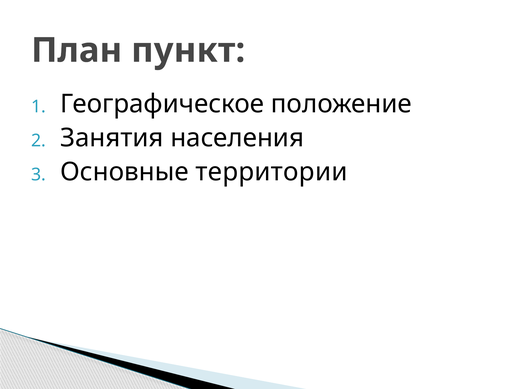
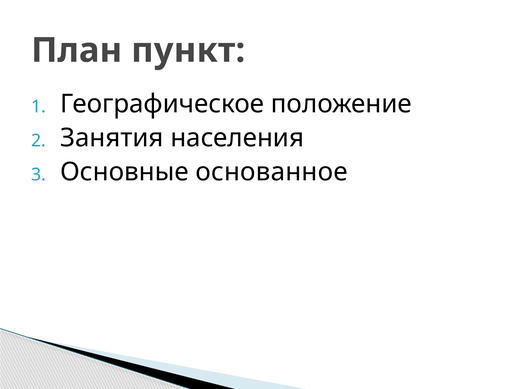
территории: территории -> основанное (272, 172)
